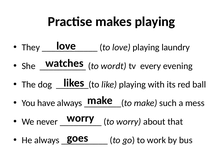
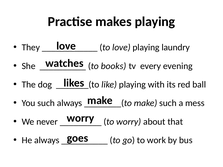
wordt: wordt -> books (114, 66)
You have: have -> such (46, 103)
